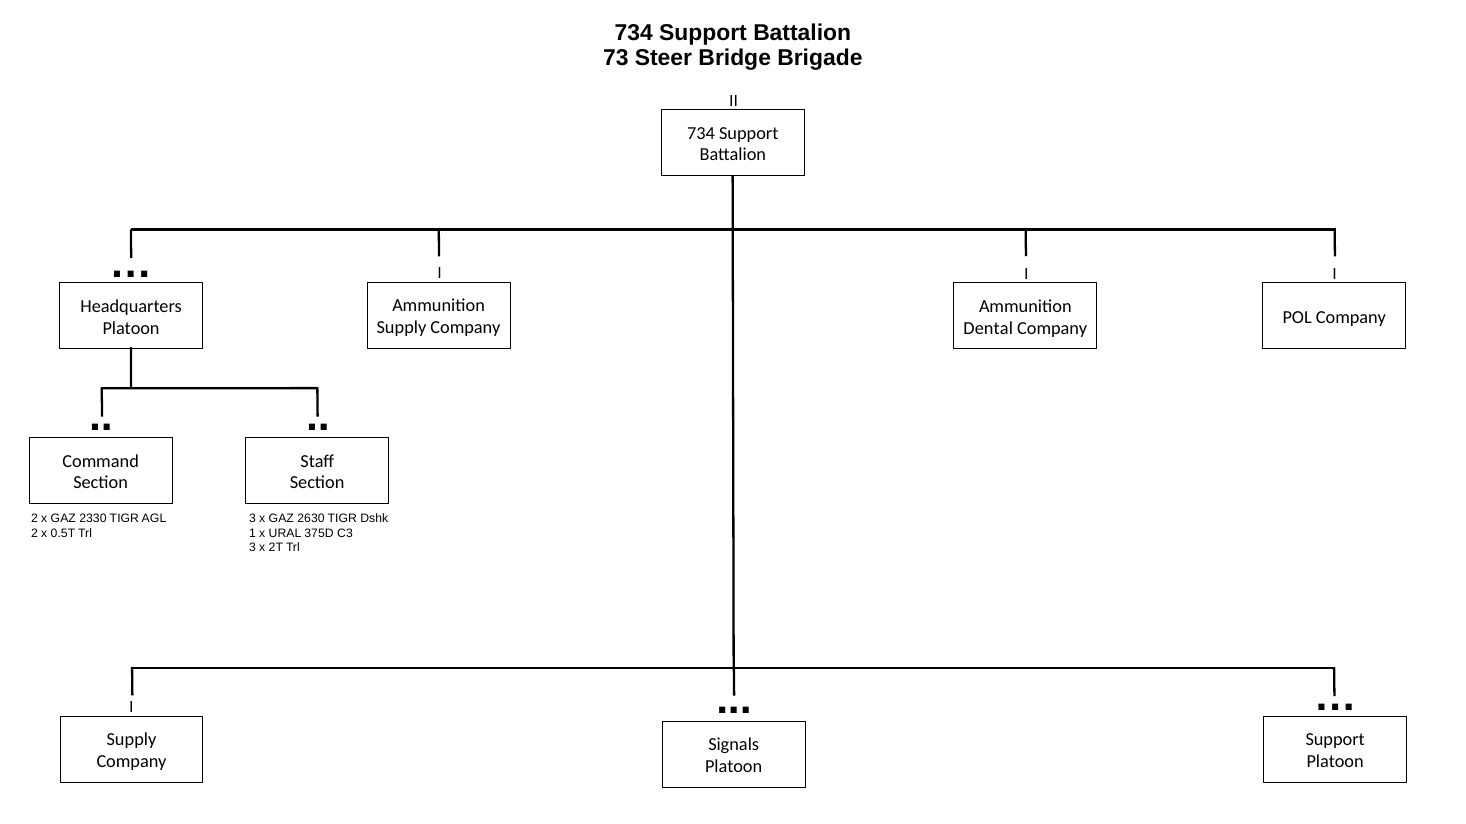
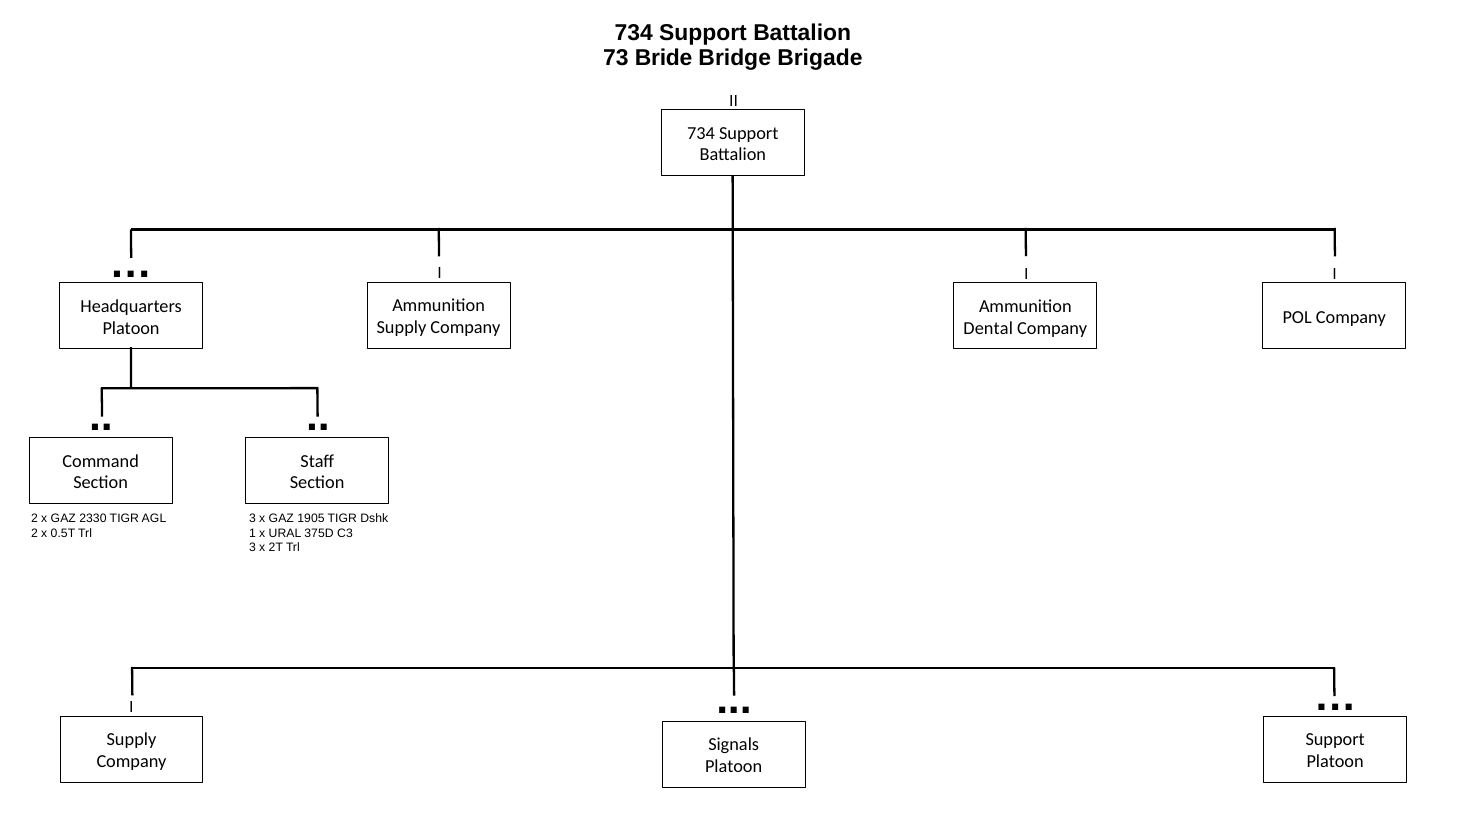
Steer: Steer -> Bride (664, 58)
2630: 2630 -> 1905 (311, 519)
